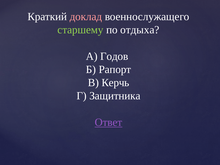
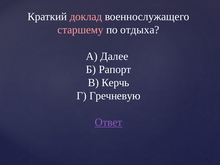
старшему colour: light green -> pink (80, 30)
Годов: Годов -> Далее (114, 56)
Защитника: Защитника -> Гречневую (115, 96)
